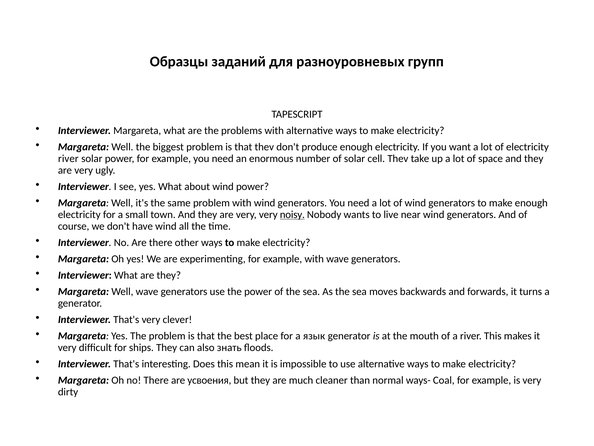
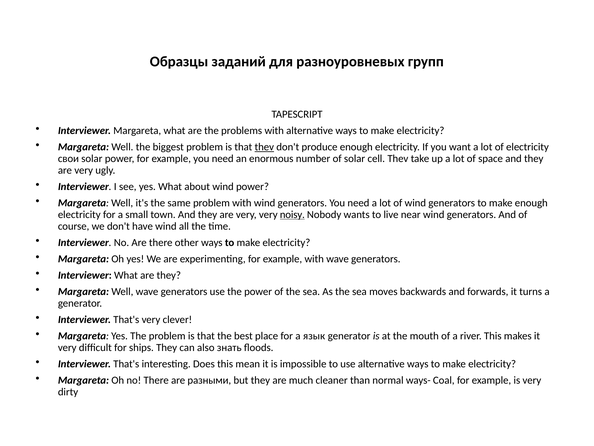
thev underline: none -> present (264, 147)
river: river -> свои (68, 158)
усвоения: усвоения -> разными (209, 380)
